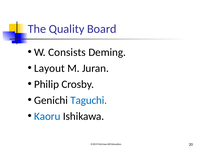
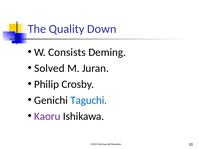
Board: Board -> Down (102, 29)
Layout: Layout -> Solved (49, 68)
Kaoru colour: blue -> purple (47, 116)
